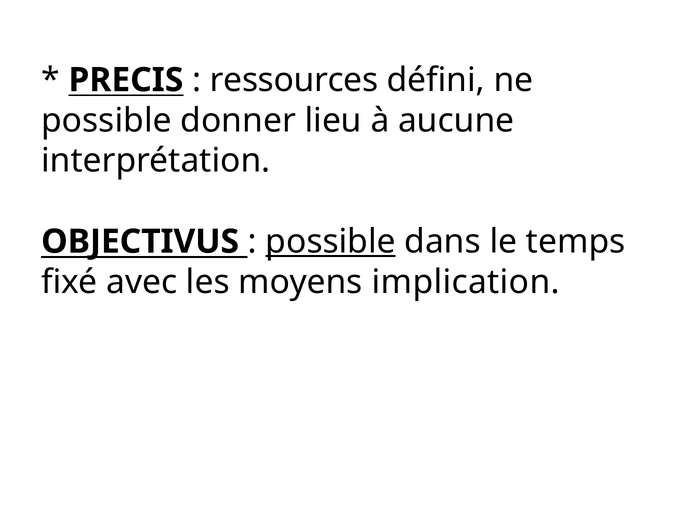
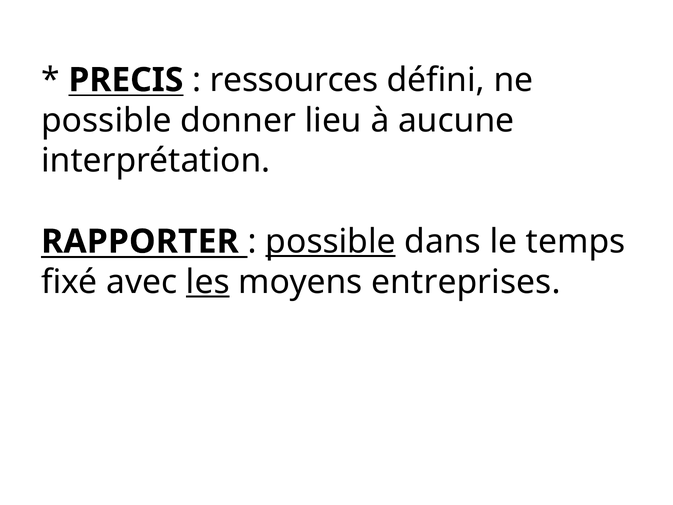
OBJECTIVUS: OBJECTIVUS -> RAPPORTER (140, 242)
les underline: none -> present (208, 282)
implication: implication -> entreprises (466, 282)
